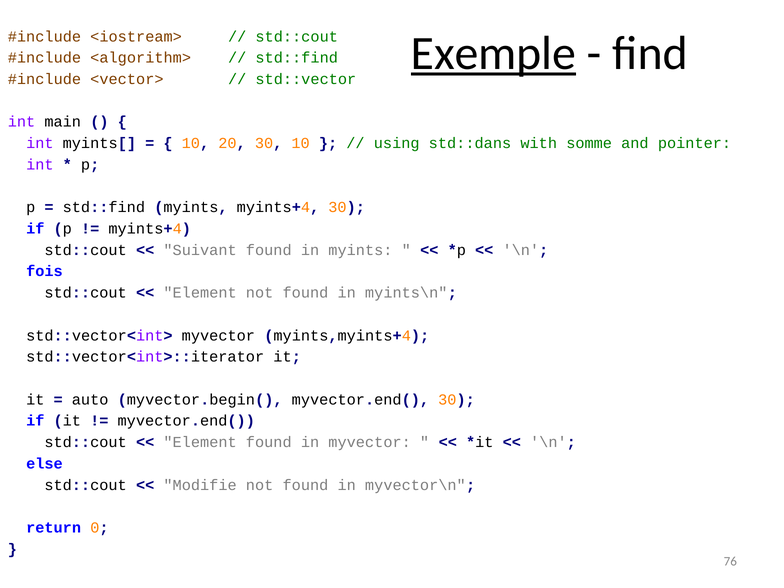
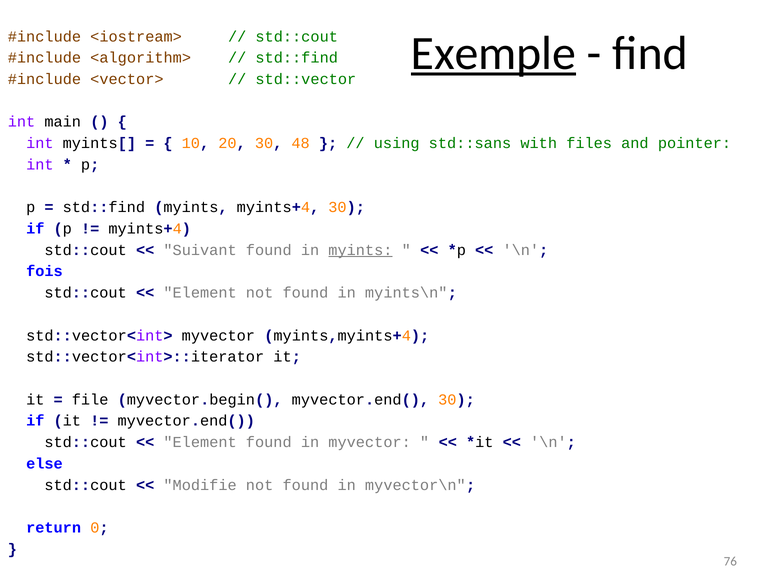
30 10: 10 -> 48 (301, 143)
std::dans: std::dans -> std::sans (470, 143)
somme: somme -> files (589, 143)
myints underline: none -> present (360, 250)
auto: auto -> file (90, 400)
